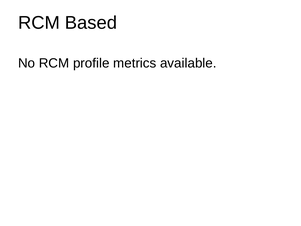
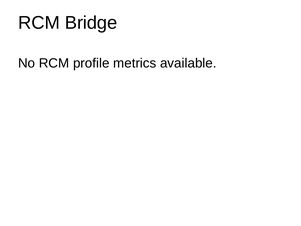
Based: Based -> Bridge (91, 23)
